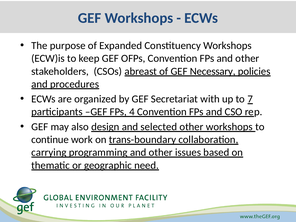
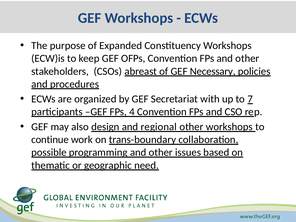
selected: selected -> regional (159, 127)
carrying: carrying -> possible (49, 152)
